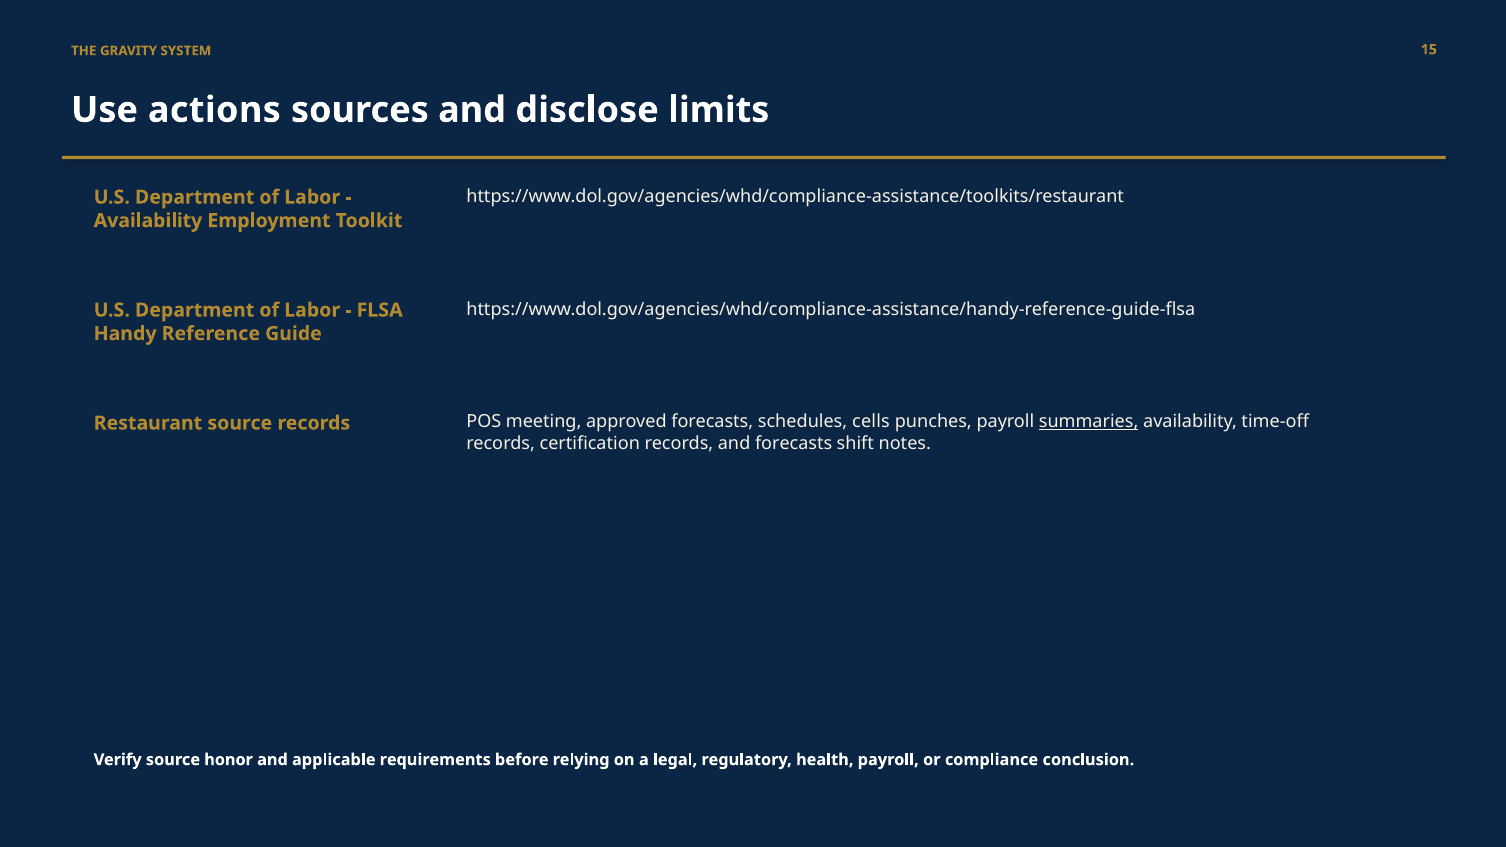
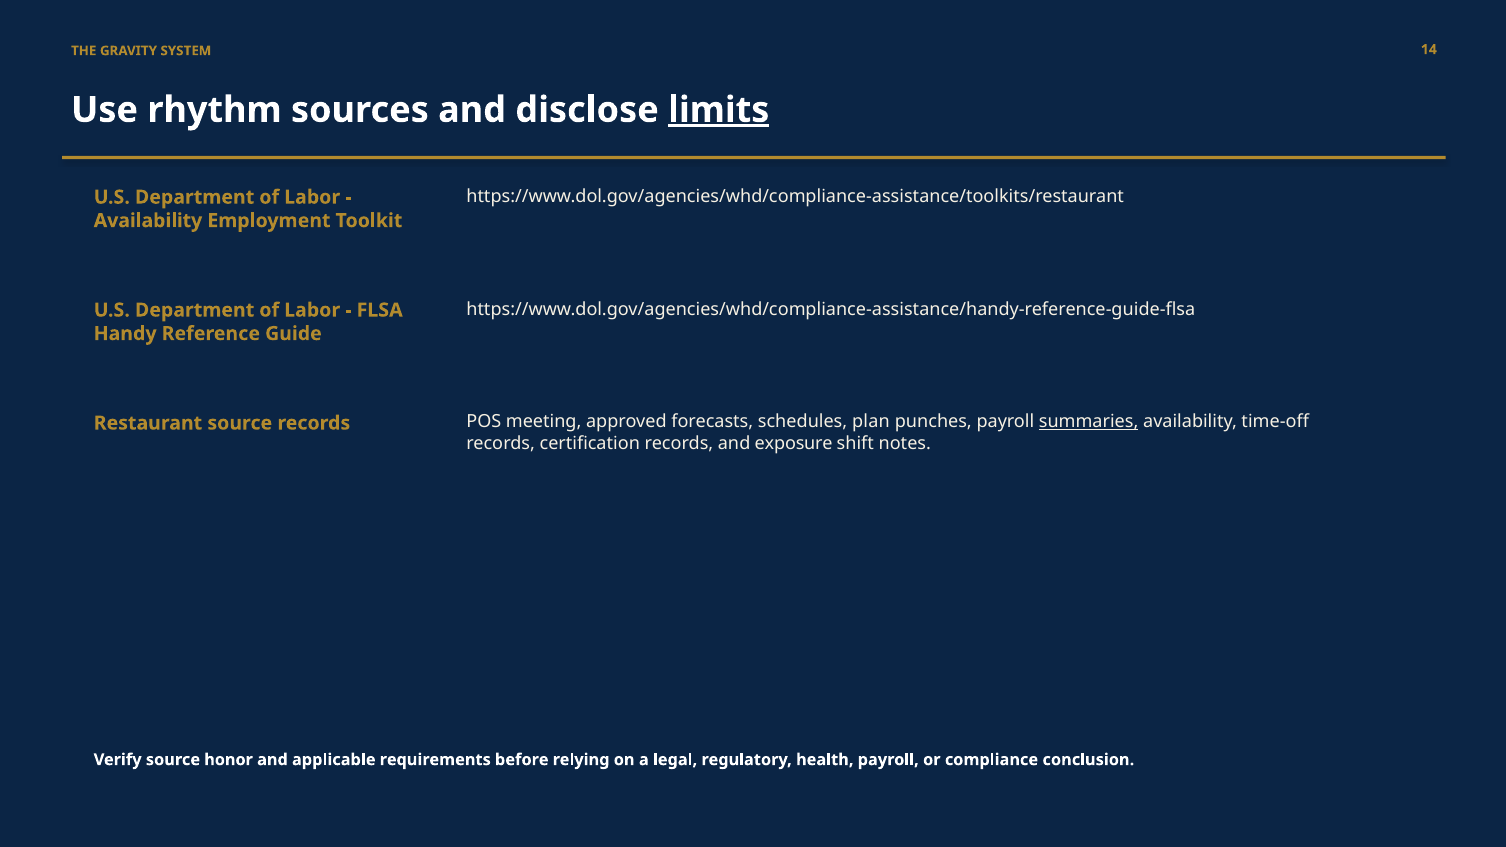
15: 15 -> 14 (1429, 50)
actions: actions -> rhythm (215, 110)
limits underline: none -> present (719, 110)
cells: cells -> plan (871, 422)
and forecasts: forecasts -> exposure (794, 444)
